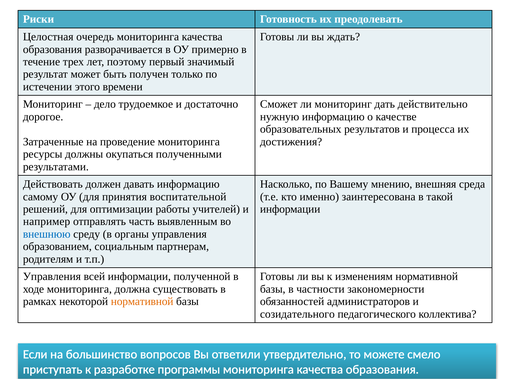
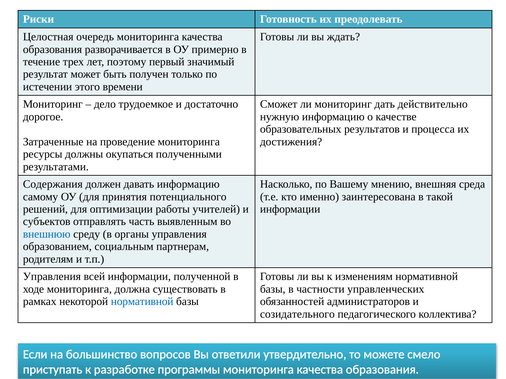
Действовать: Действовать -> Содержания (53, 184)
воспитательной: воспитательной -> потенциального (188, 197)
например: например -> субъектов (47, 222)
закономерности: закономерности -> управленческих (386, 289)
нормативной colour: orange -> blue (142, 302)
